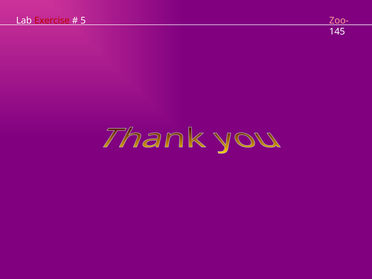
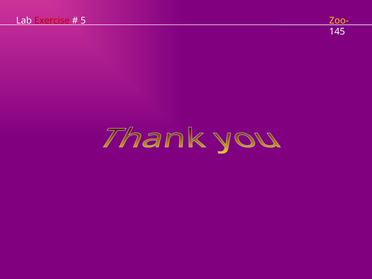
Zoo- colour: pink -> yellow (339, 20)
